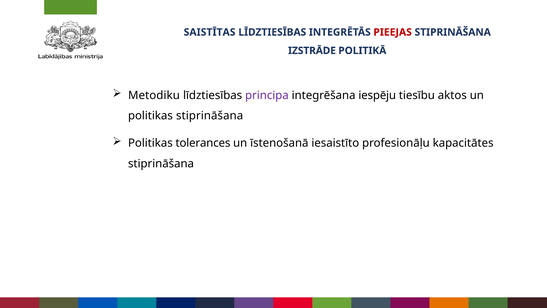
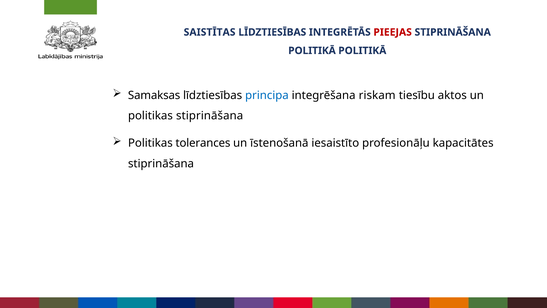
IZSTRĀDE: IZSTRĀDE -> POLITIKĀ (312, 51)
Metodiku: Metodiku -> Samaksas (154, 95)
principa colour: purple -> blue (267, 95)
iespēju: iespēju -> riskam (377, 95)
